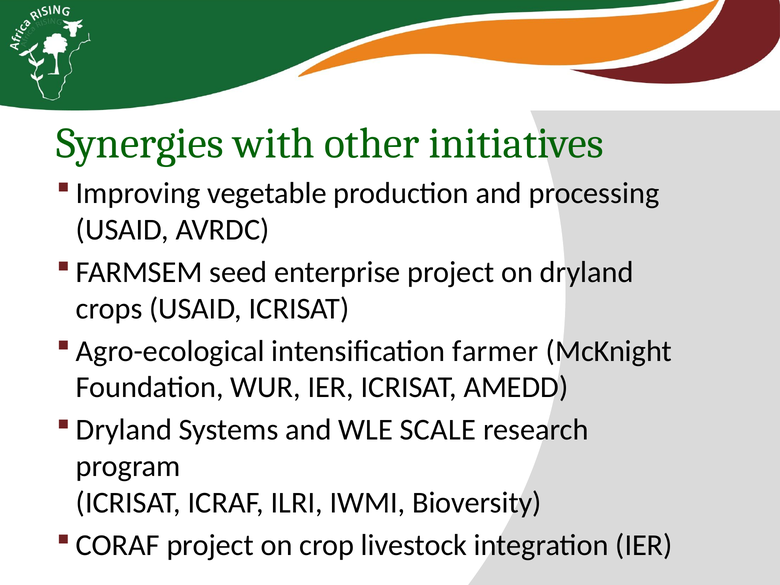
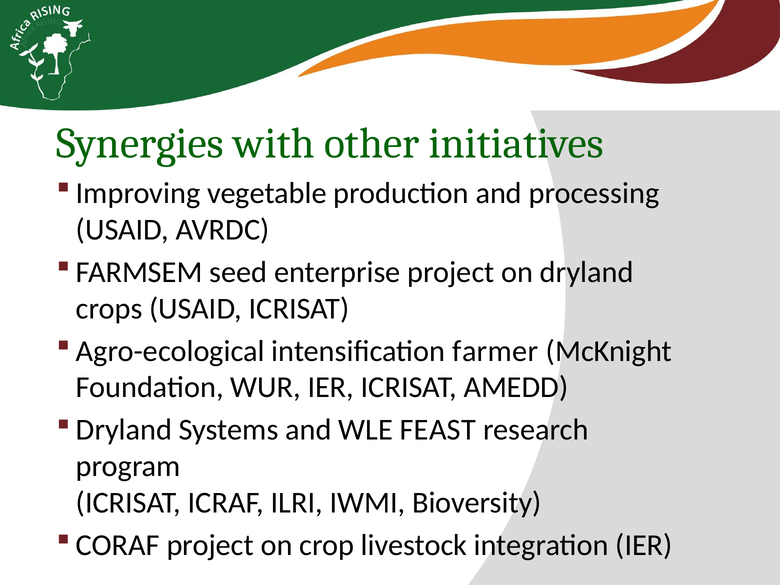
SCALE: SCALE -> FEAST (438, 430)
